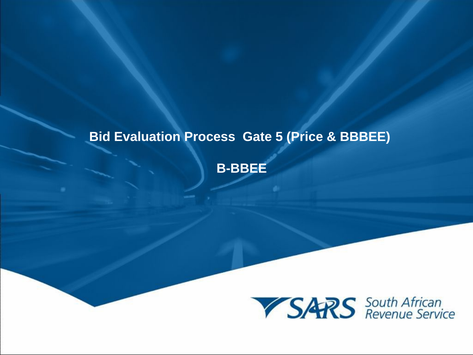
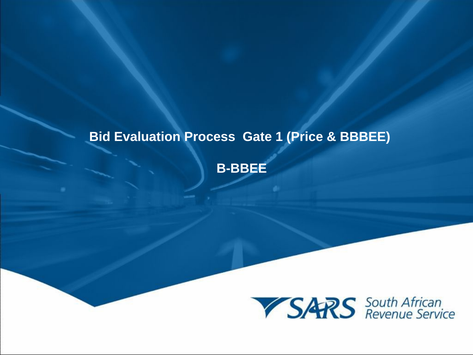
5: 5 -> 1 (279, 137)
